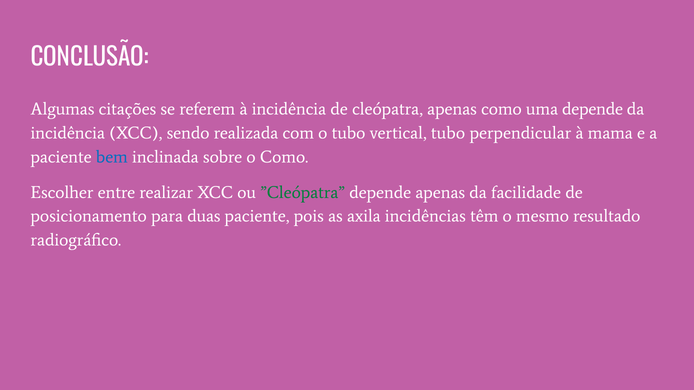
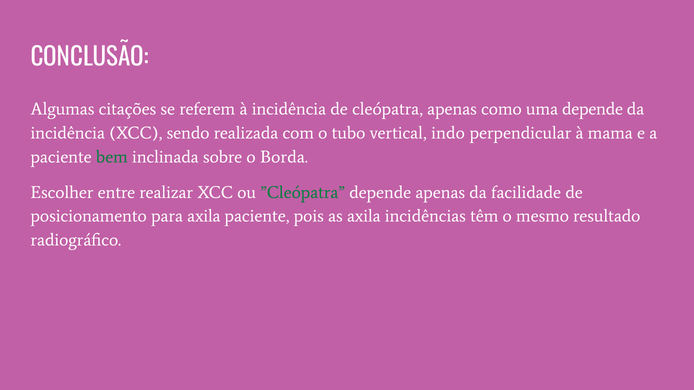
vertical tubo: tubo -> indo (448, 133)
bem colour: blue -> green (112, 157)
o Como: Como -> Borda (284, 157)
para duas: duas -> axila (204, 216)
